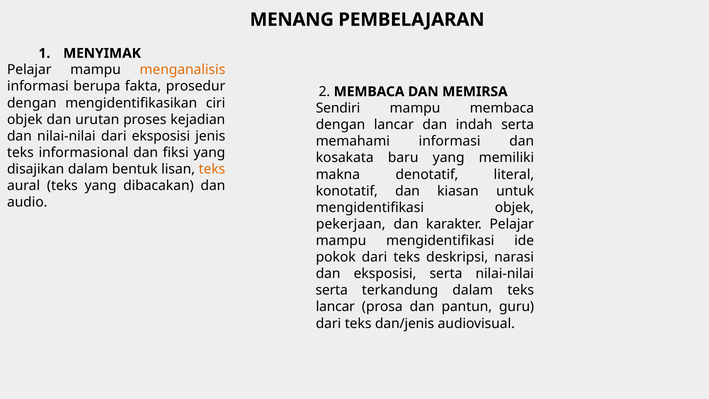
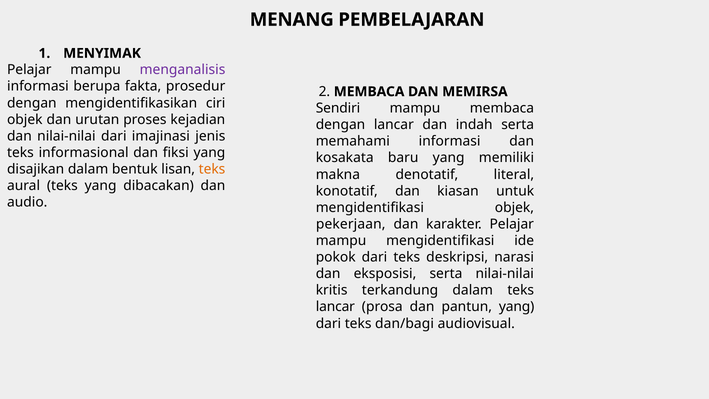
menganalisis colour: orange -> purple (183, 70)
dari eksposisi: eksposisi -> imajinasi (161, 136)
serta: serta -> kritis (332, 290)
pantun guru: guru -> yang (517, 307)
dan/jenis: dan/jenis -> dan/bagi (405, 323)
